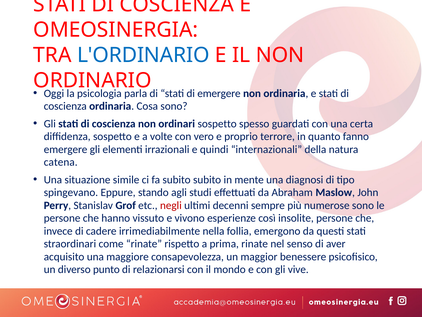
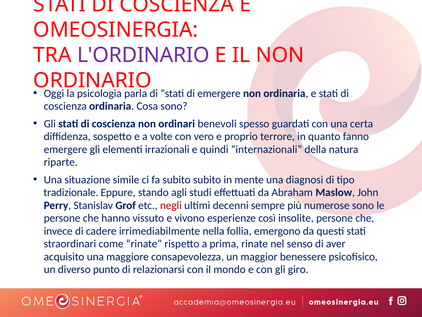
L'ORDINARIO colour: blue -> purple (143, 55)
ordinari sospetto: sospetto -> benevoli (217, 124)
catena: catena -> riparte (61, 162)
spingevano: spingevano -> tradizionale (71, 192)
vive: vive -> giro (298, 269)
